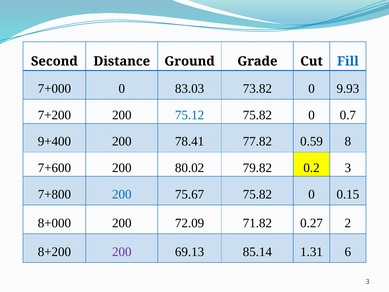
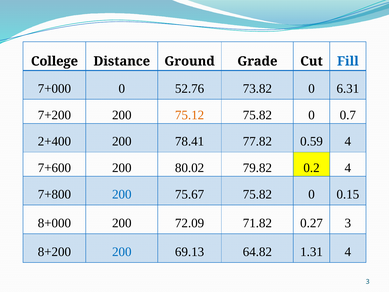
Second: Second -> College (54, 61)
83.03: 83.03 -> 52.76 (190, 88)
9.93: 9.93 -> 6.31 (348, 88)
75.12 colour: blue -> orange (190, 115)
9+400: 9+400 -> 2+400 (54, 141)
0.59 8: 8 -> 4 (348, 141)
0.2 3: 3 -> 4 (348, 168)
0.27 2: 2 -> 3 (348, 223)
200 colour: purple -> blue (122, 252)
85.14: 85.14 -> 64.82 (257, 252)
1.31 6: 6 -> 4 (348, 252)
